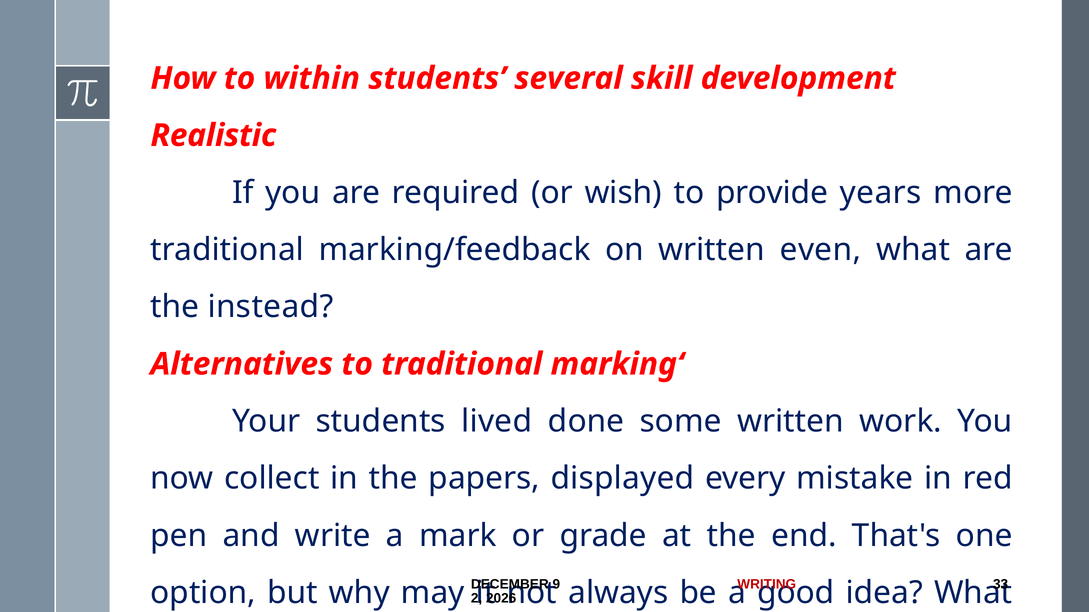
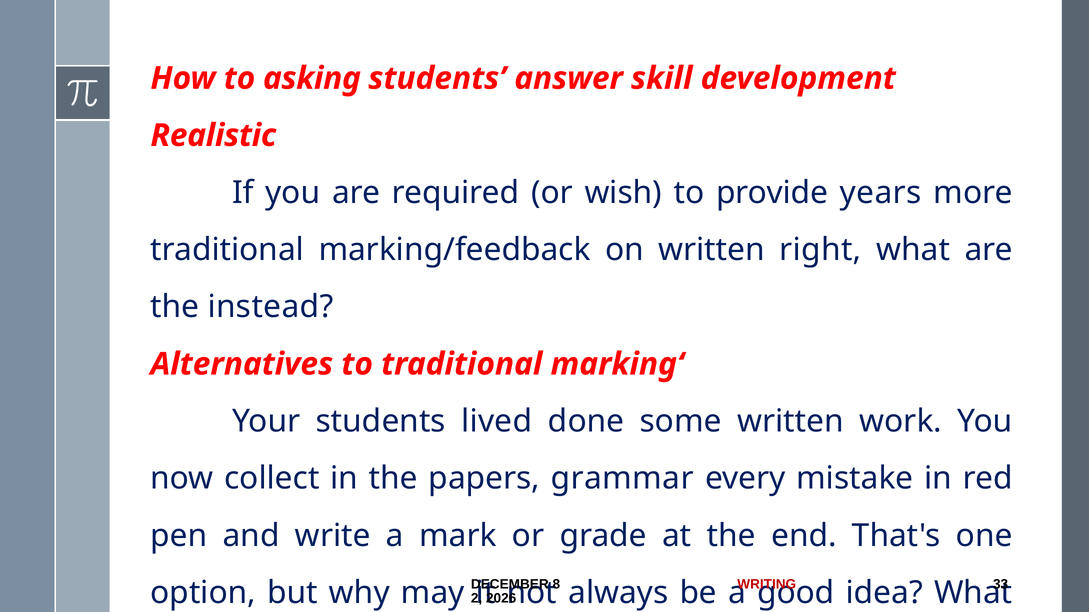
within: within -> asking (312, 78)
several: several -> answer (569, 78)
even: even -> right (820, 250)
displayed: displayed -> grammar (622, 479)
9: 9 -> 8 (556, 585)
